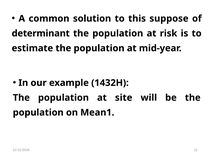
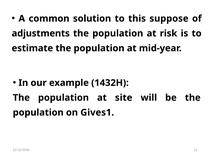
determinant: determinant -> adjustments (41, 33)
Mean1: Mean1 -> Gives1 (97, 113)
